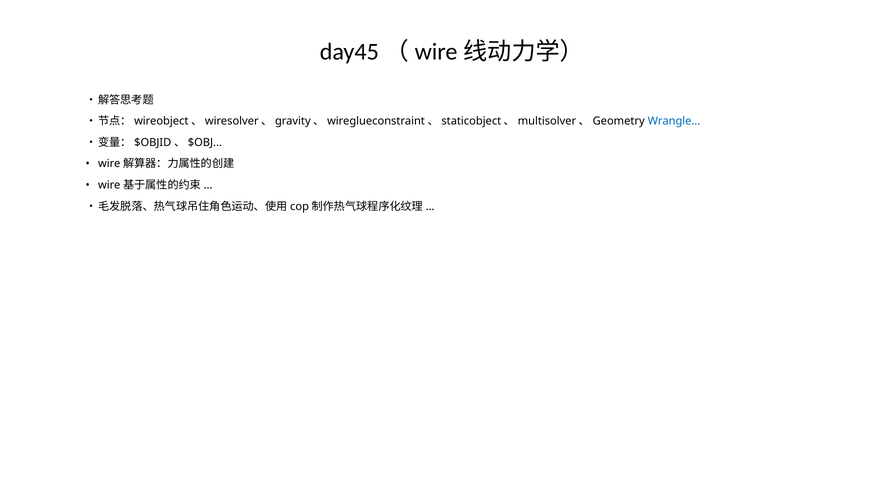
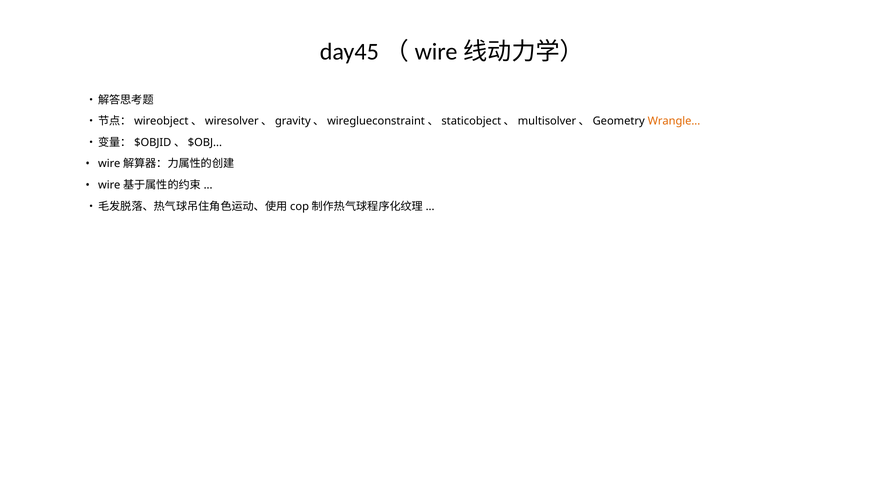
Wrangle colour: blue -> orange (674, 121)
